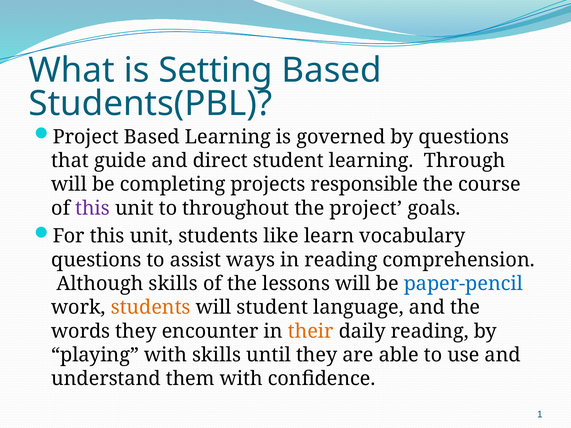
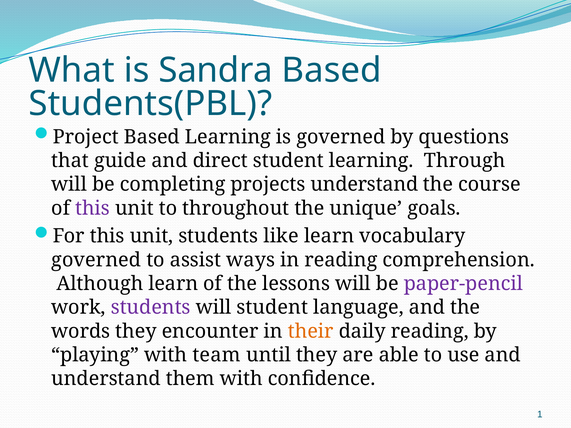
Setting: Setting -> Sandra (216, 70)
projects responsible: responsible -> understand (364, 185)
the project: project -> unique (366, 208)
questions: questions -> governed (96, 260)
Although skills: skills -> learn (173, 284)
paper-pencil colour: blue -> purple (463, 284)
students colour: orange -> purple (151, 308)
with skills: skills -> team (217, 355)
